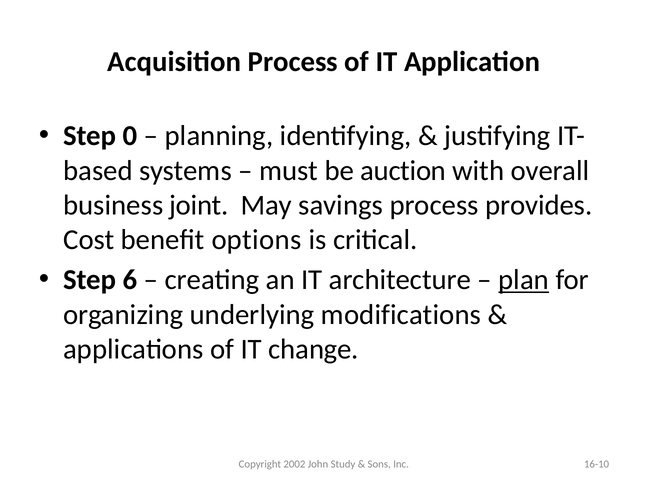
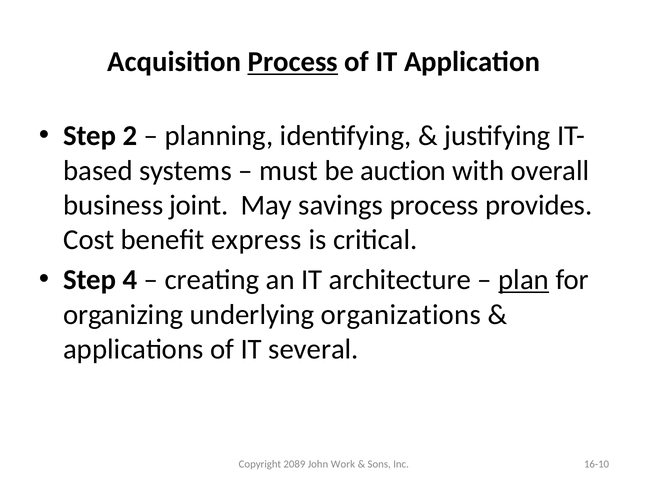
Process underline: none -> present (293, 62)
0: 0 -> 2 (130, 136)
options: options -> express (256, 240)
6: 6 -> 4 (130, 280)
modifications: modifications -> organizations (401, 315)
change: change -> several (314, 349)
2002: 2002 -> 2089 (294, 464)
Study: Study -> Work (343, 464)
